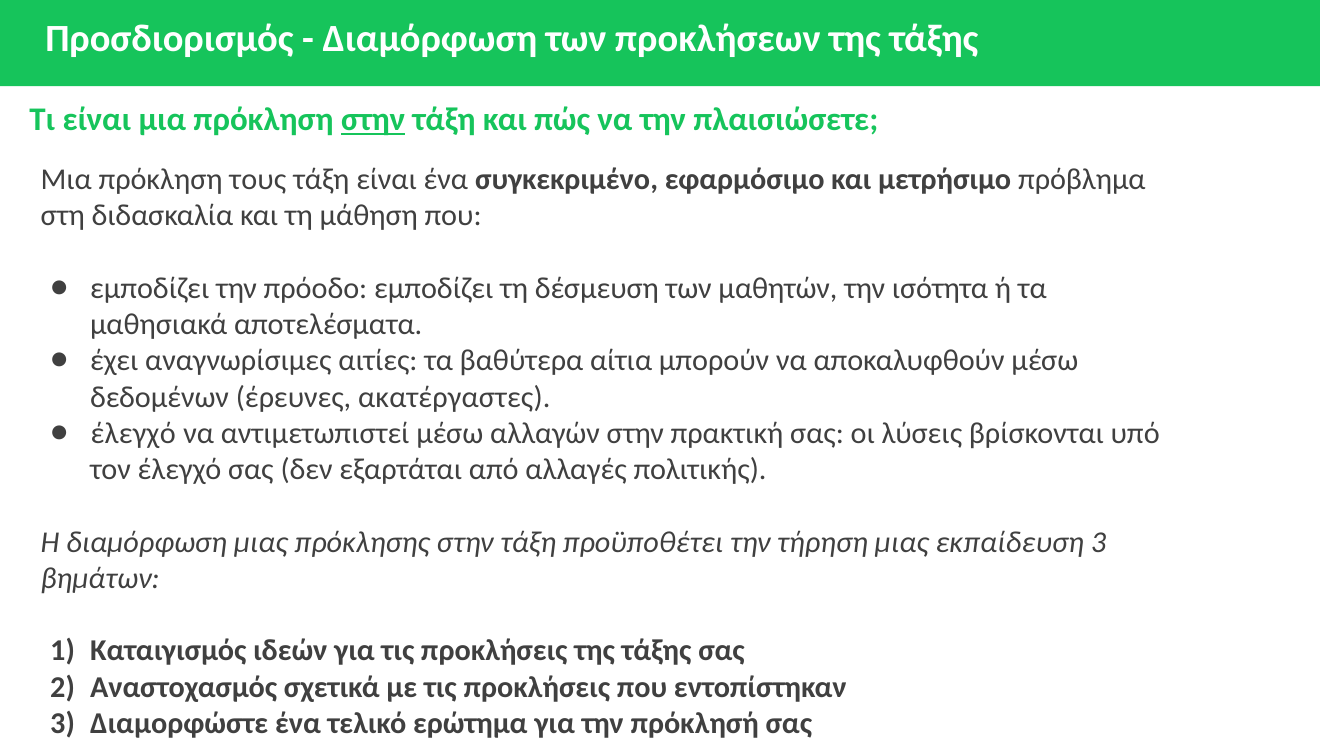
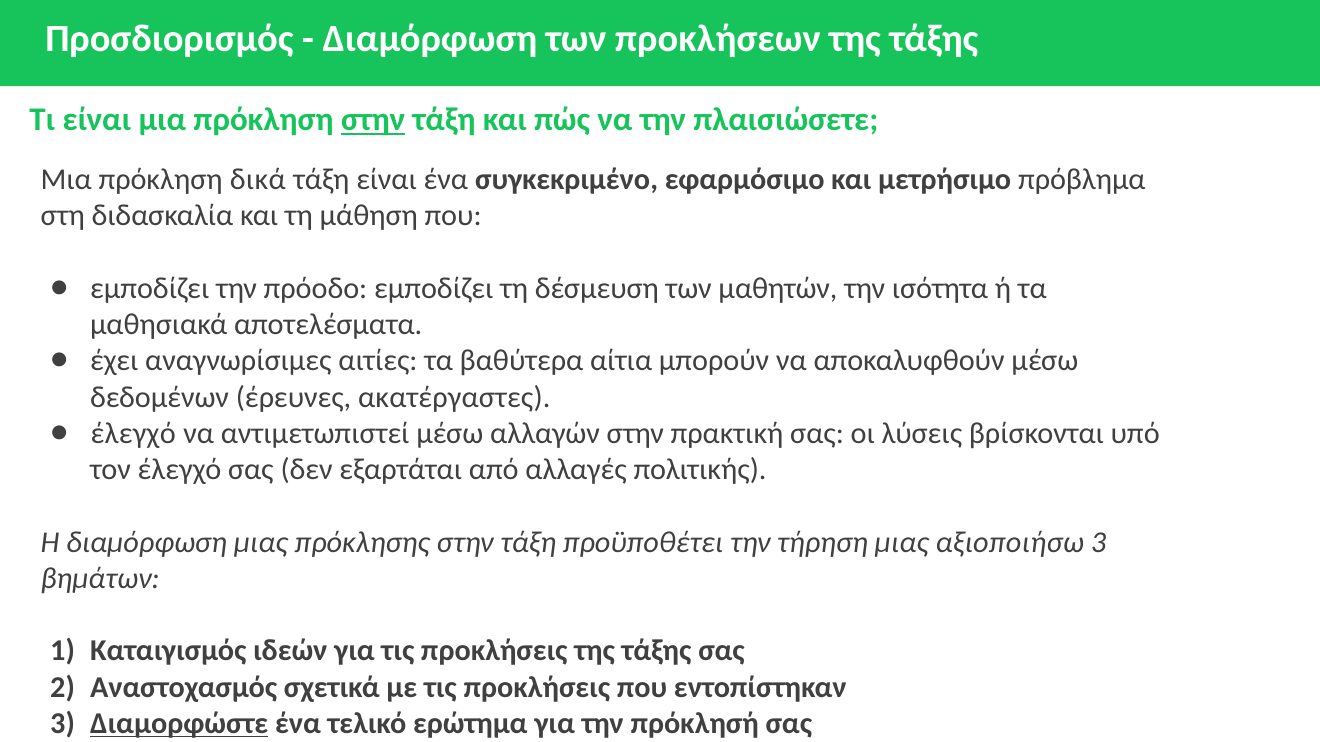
τους: τους -> δικά (258, 180)
εκπαίδευση: εκπαίδευση -> αξιοποιήσω (1010, 542)
Διαμορφώστε underline: none -> present (179, 724)
